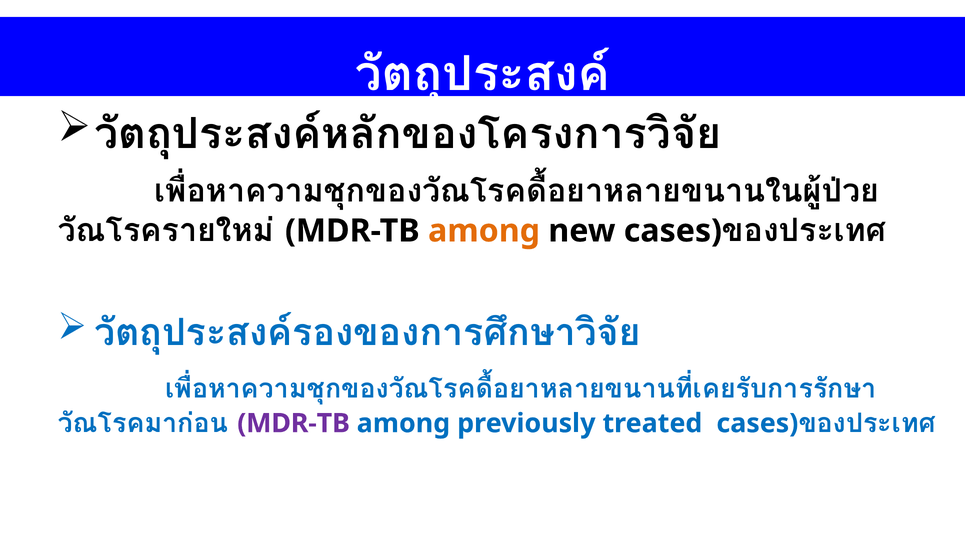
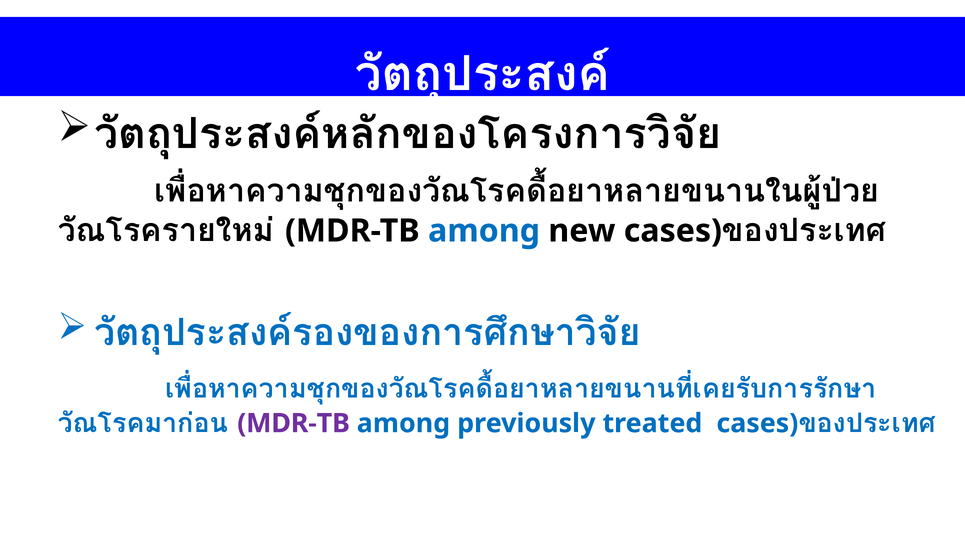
among colour: orange -> blue (484, 231)
